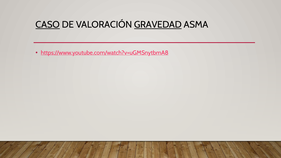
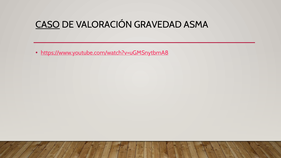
GRAVEDAD underline: present -> none (158, 25)
